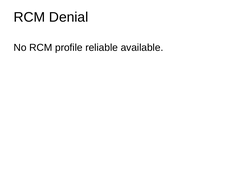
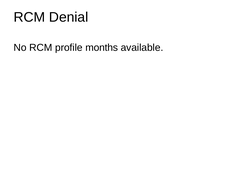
reliable: reliable -> months (102, 48)
